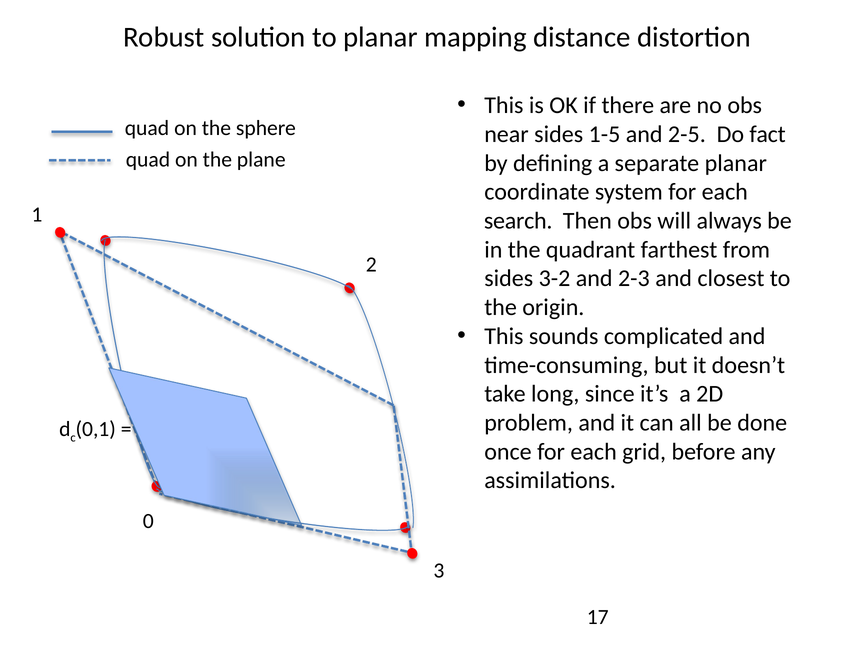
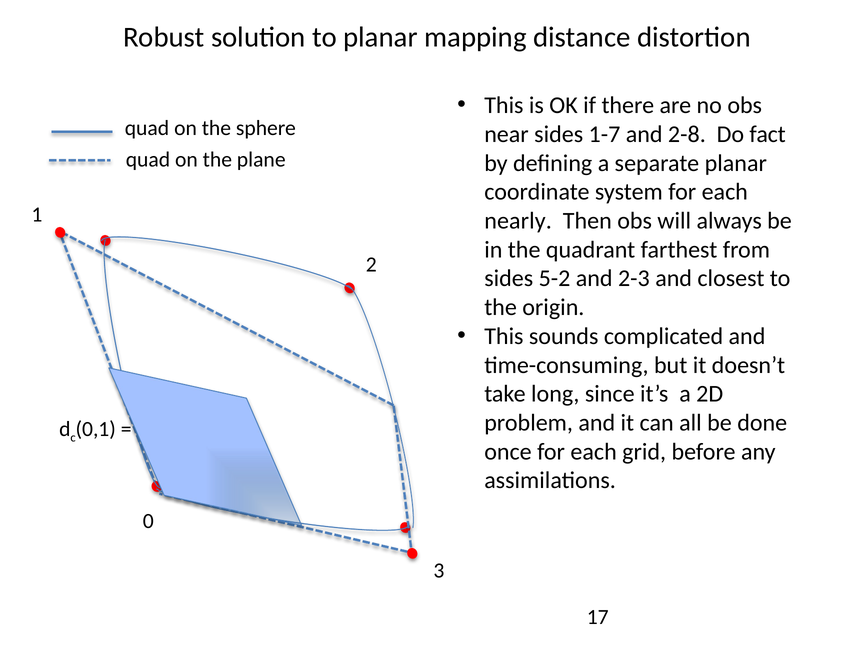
1-5: 1-5 -> 1-7 (604, 134)
2-5: 2-5 -> 2-8 (687, 134)
search: search -> nearly (518, 221)
3-2: 3-2 -> 5-2 (555, 278)
